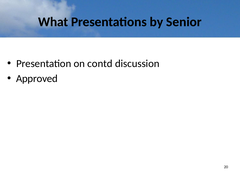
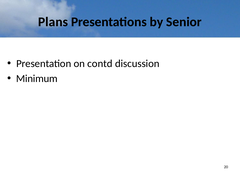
What: What -> Plans (53, 22)
Approved: Approved -> Minimum (37, 79)
